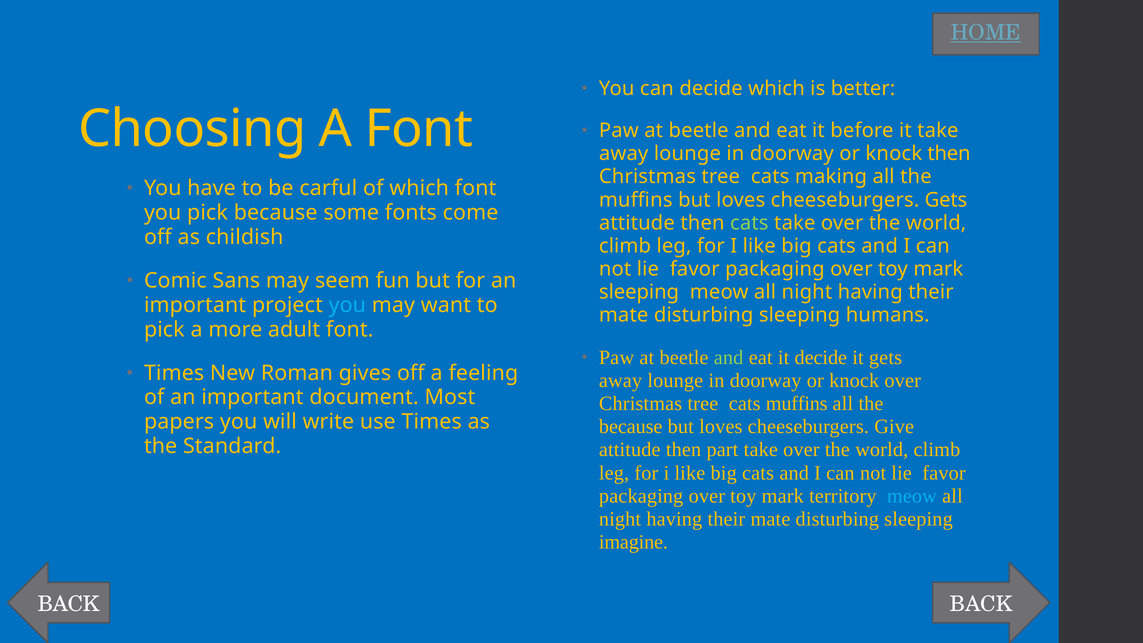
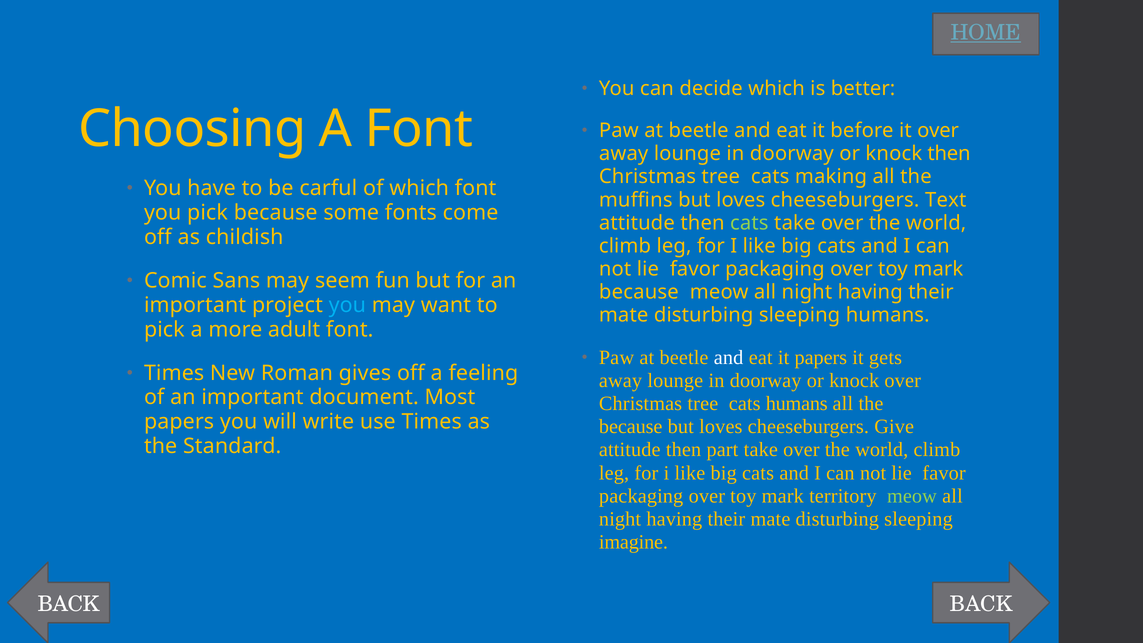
it take: take -> over (938, 131)
cheeseburgers Gets: Gets -> Text (946, 200)
sleeping: sleeping -> because (639, 292)
and colour: light green -> white (729, 357)
it decide: decide -> papers (821, 357)
cats muffins: muffins -> humans (797, 404)
meow colour: light blue -> light green (912, 496)
